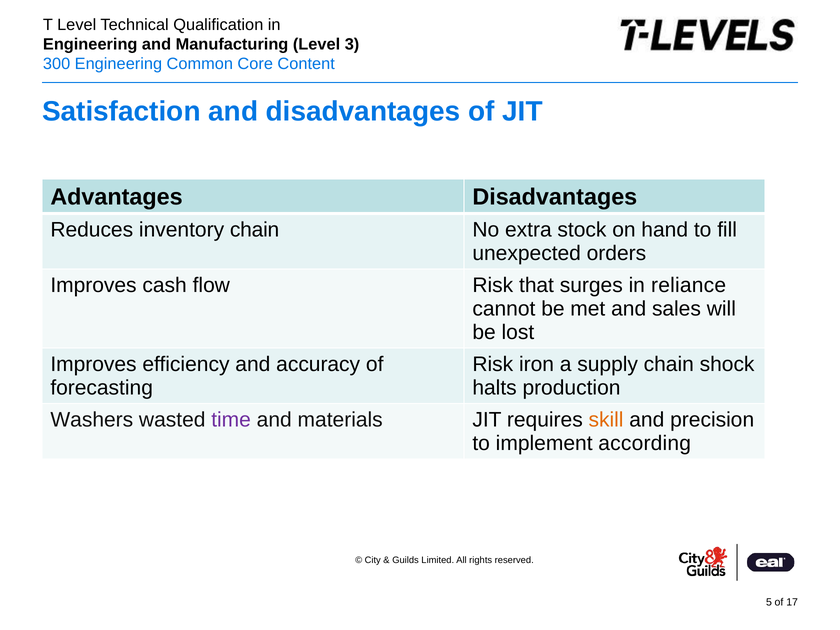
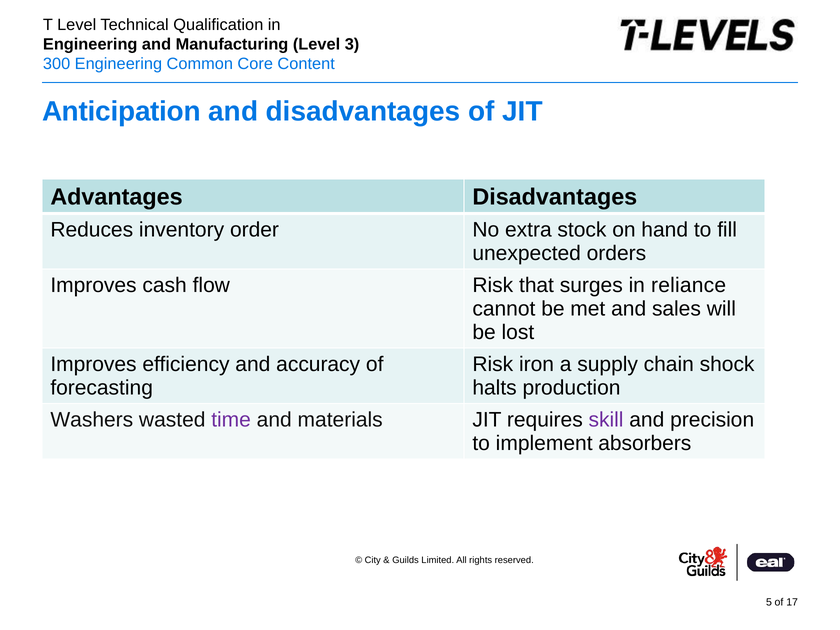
Satisfaction: Satisfaction -> Anticipation (121, 111)
inventory chain: chain -> order (254, 230)
skill colour: orange -> purple (606, 420)
according: according -> absorbers (645, 443)
